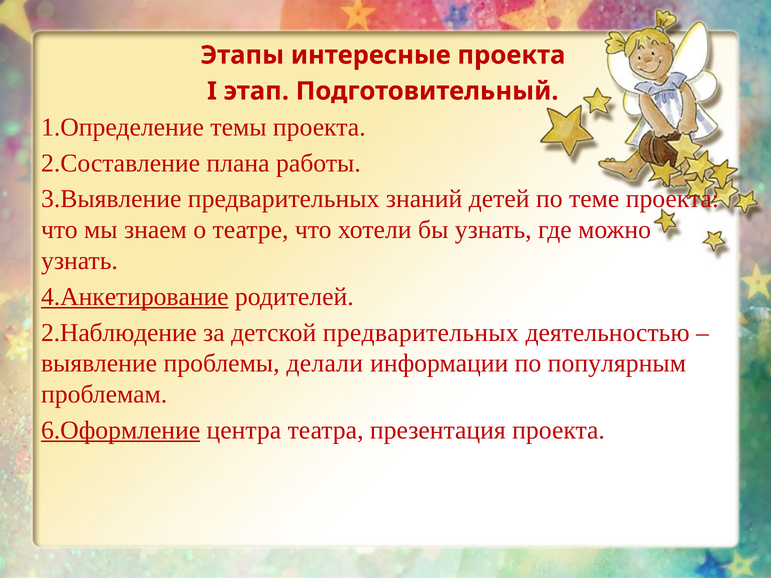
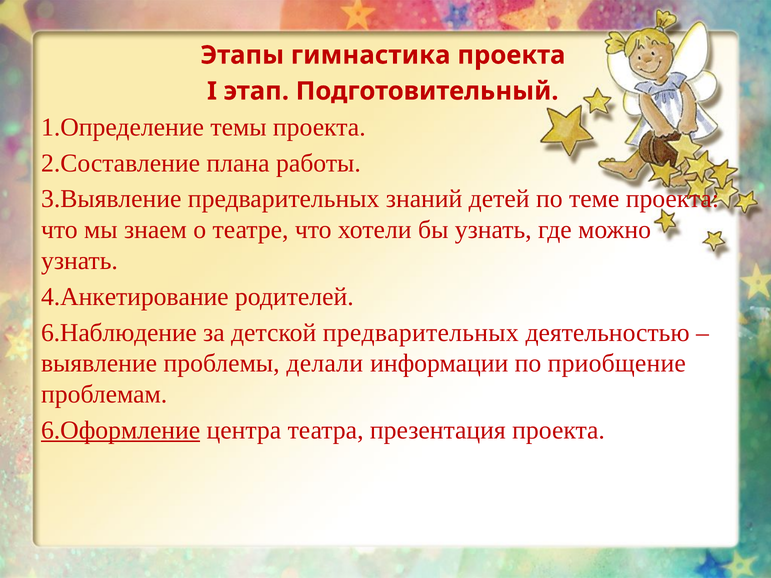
интересные: интересные -> гимнастика (371, 55)
4.Анкетирование underline: present -> none (135, 297)
2.Наблюдение: 2.Наблюдение -> 6.Наблюдение (119, 333)
популярным: популярным -> приобщение (617, 364)
